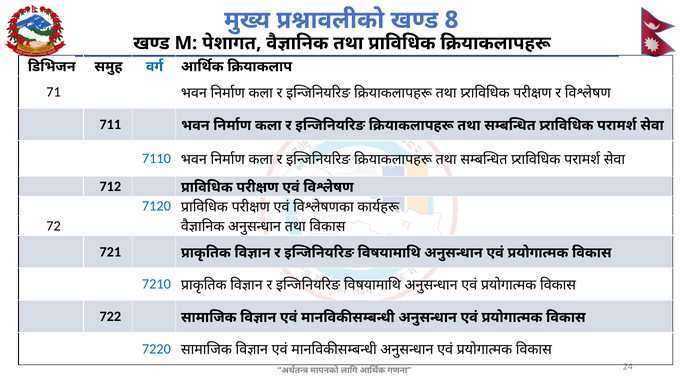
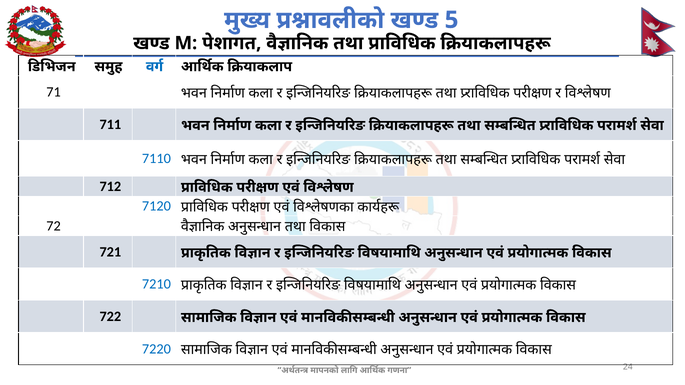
8: 8 -> 5 (452, 20)
